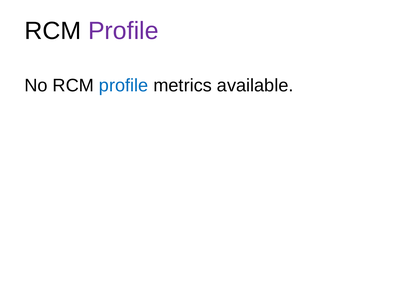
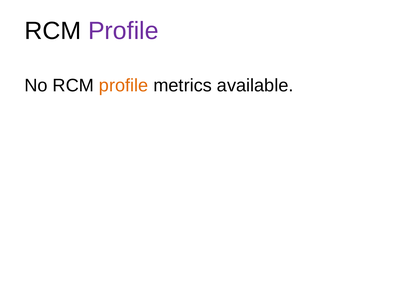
profile colour: blue -> orange (124, 86)
